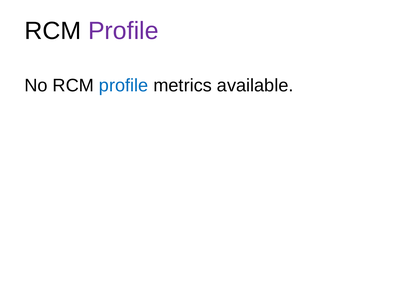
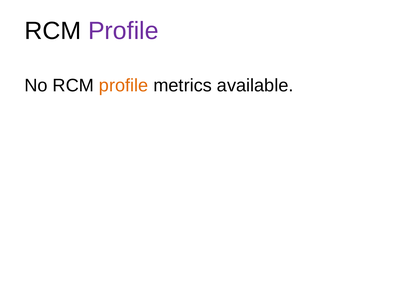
profile colour: blue -> orange (124, 86)
